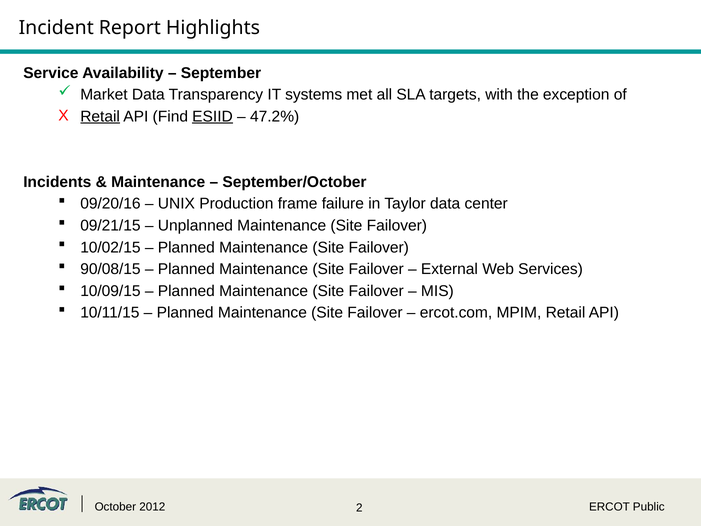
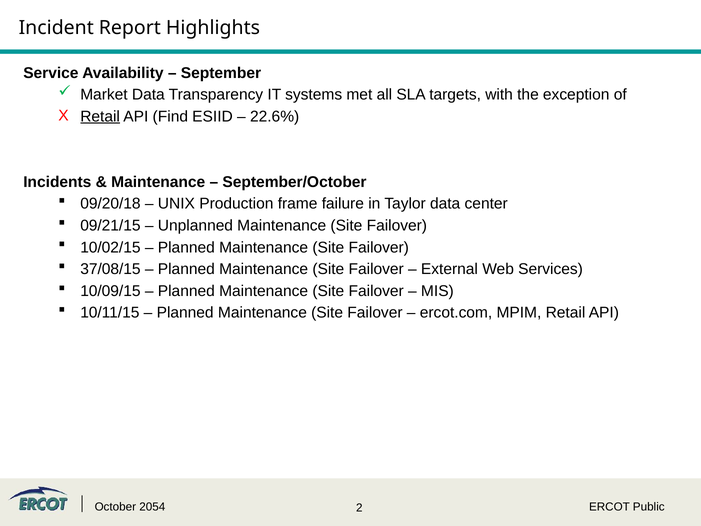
ESIID underline: present -> none (213, 116)
47.2%: 47.2% -> 22.6% (275, 116)
09/20/16: 09/20/16 -> 09/20/18 (110, 204)
90/08/15: 90/08/15 -> 37/08/15 (110, 269)
2012: 2012 -> 2054 (152, 506)
